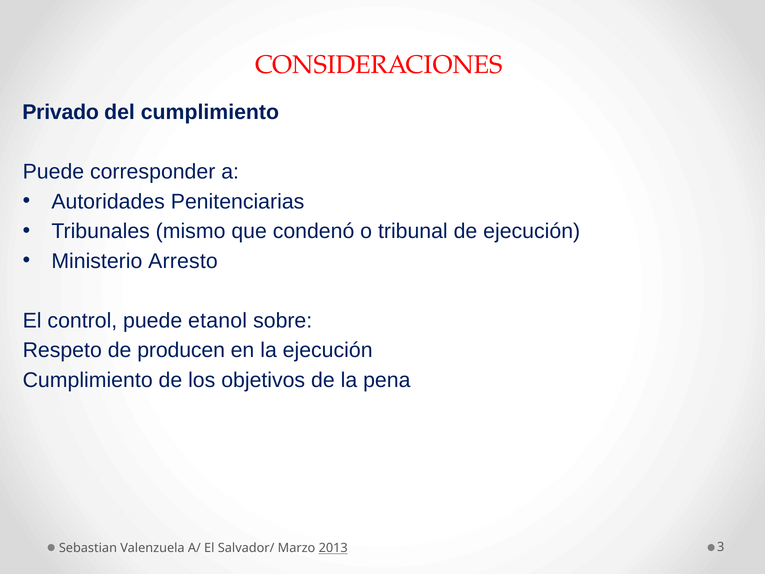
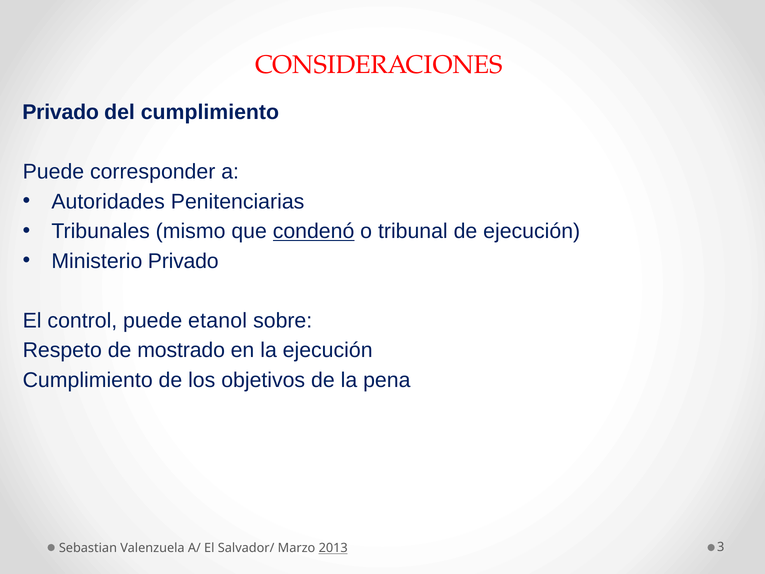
condenó underline: none -> present (314, 231)
Ministerio Arresto: Arresto -> Privado (183, 261)
producen: producen -> mostrado (181, 350)
